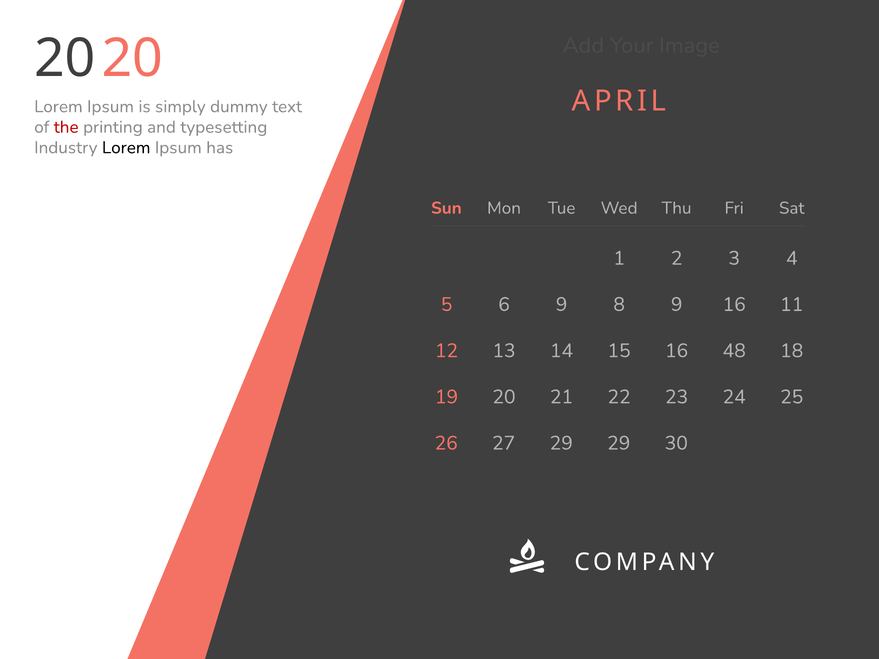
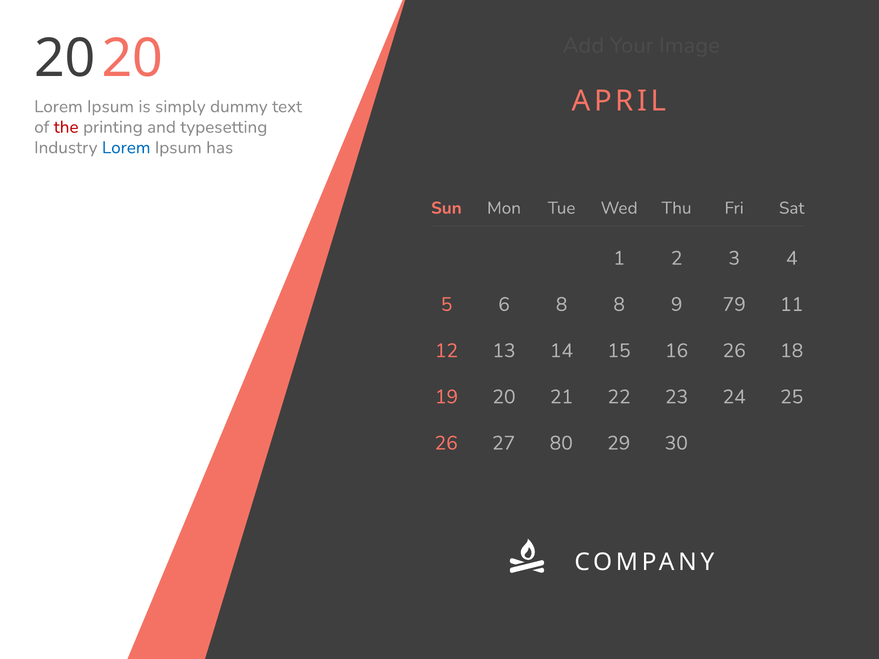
Lorem colour: black -> blue (126, 148)
6 9: 9 -> 8 (562, 305)
9 16: 16 -> 79 (734, 305)
16 48: 48 -> 26 (734, 351)
27 29: 29 -> 80 (561, 443)
